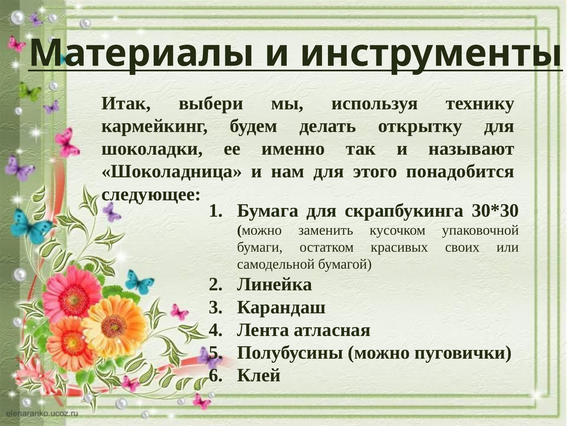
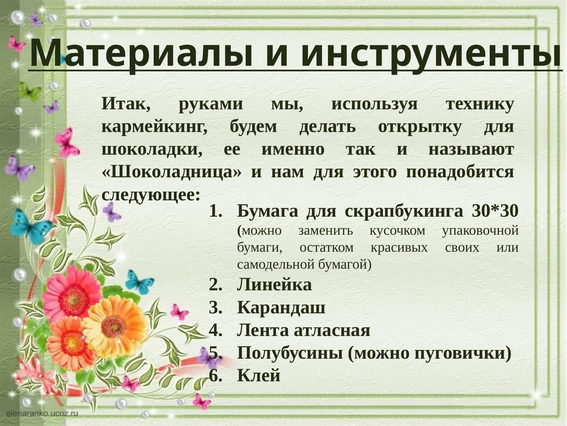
выбери: выбери -> руками (211, 103)
